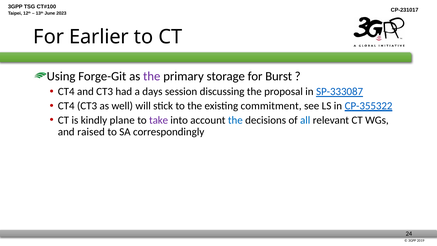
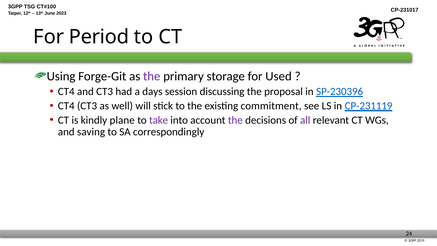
Earlier: Earlier -> Period (99, 37)
Burst: Burst -> Used (279, 76)
SP-333087: SP-333087 -> SP-230396 (340, 92)
CP-355322: CP-355322 -> CP-231119 (369, 106)
the colour: blue -> purple (235, 120)
all colour: blue -> purple (305, 120)
raised: raised -> saving (91, 132)
